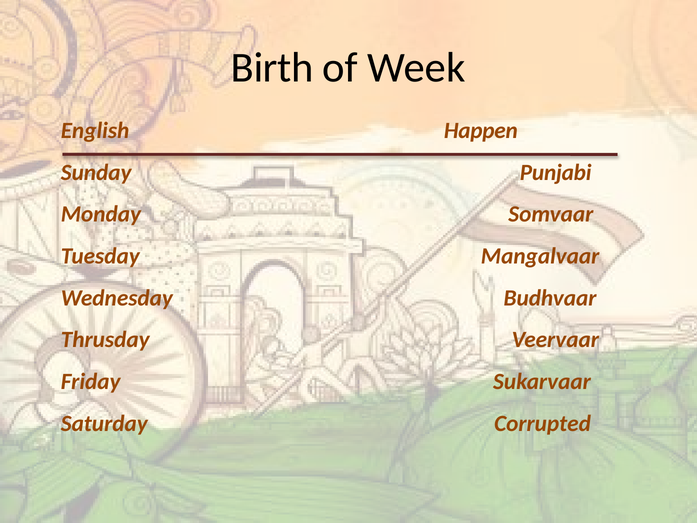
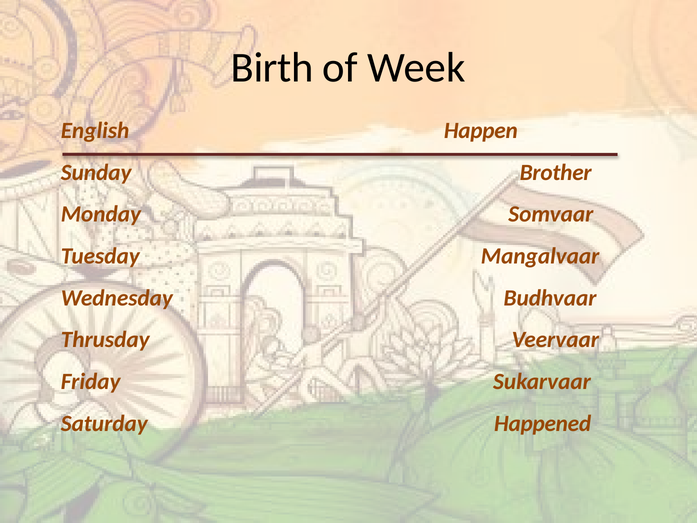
Punjabi: Punjabi -> Brother (556, 172)
Corrupted: Corrupted -> Happened (543, 423)
